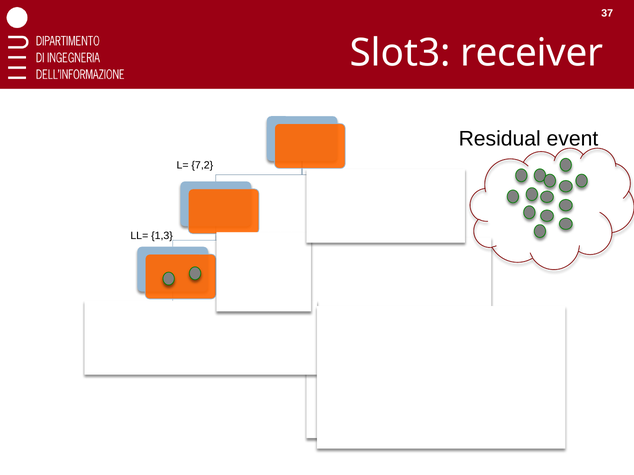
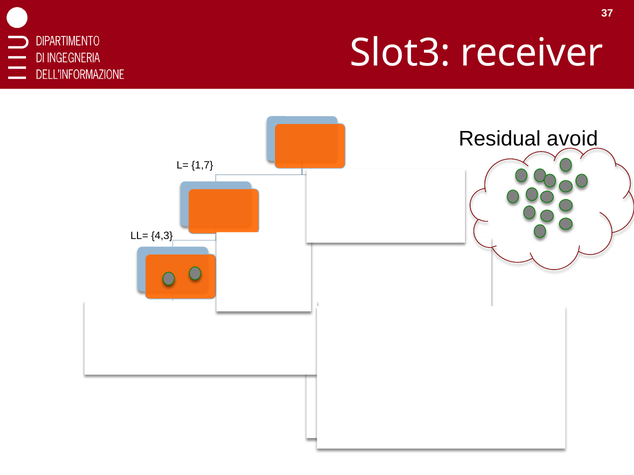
event: event -> avoid (572, 139)
7,2: 7,2 -> 1,7 (202, 165)
1,3: 1,3 -> 4,3 (162, 236)
